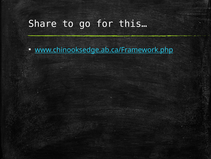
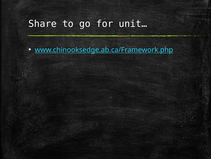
this…: this… -> unit… (133, 24)
